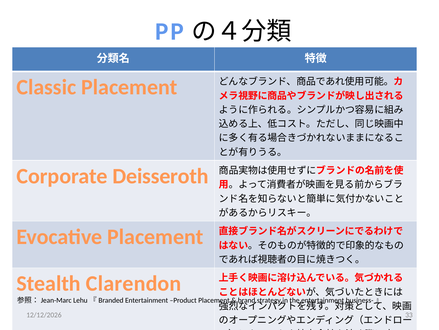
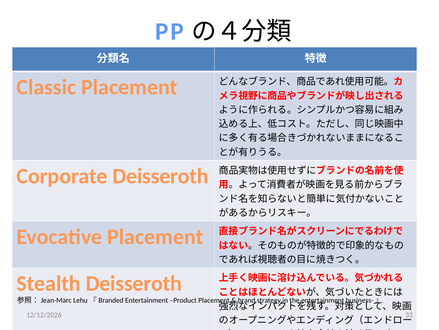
Stealth Clarendon: Clarendon -> Deisseroth (134, 283)
